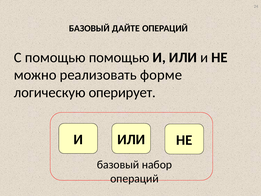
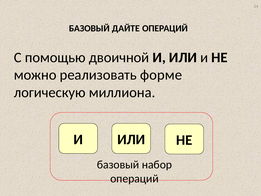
помощью помощью: помощью -> двоичной (119, 58)
оперирует: оперирует -> миллиона (122, 92)
